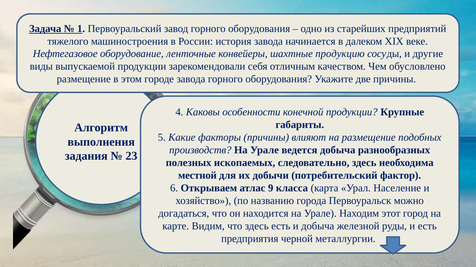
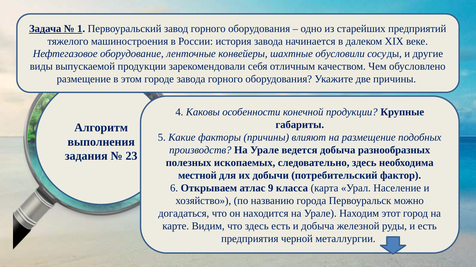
продукцию: продукцию -> обусловили (340, 54)
